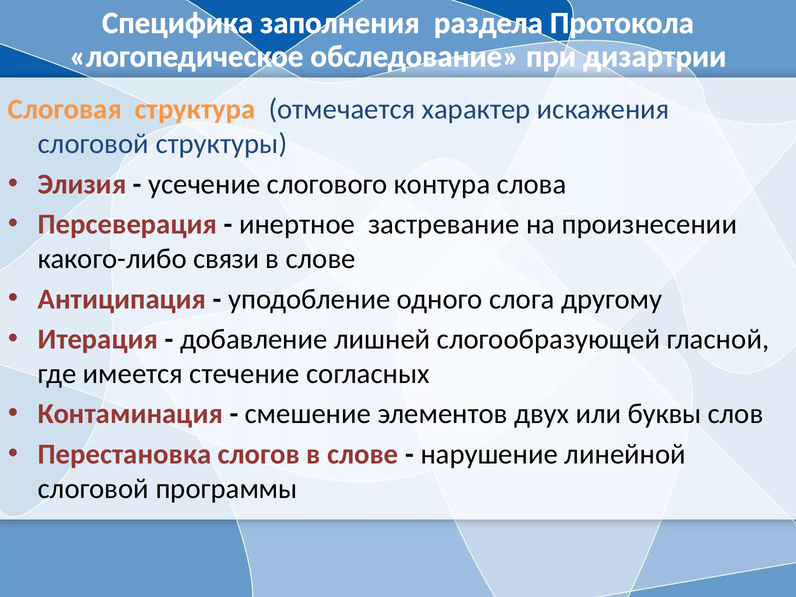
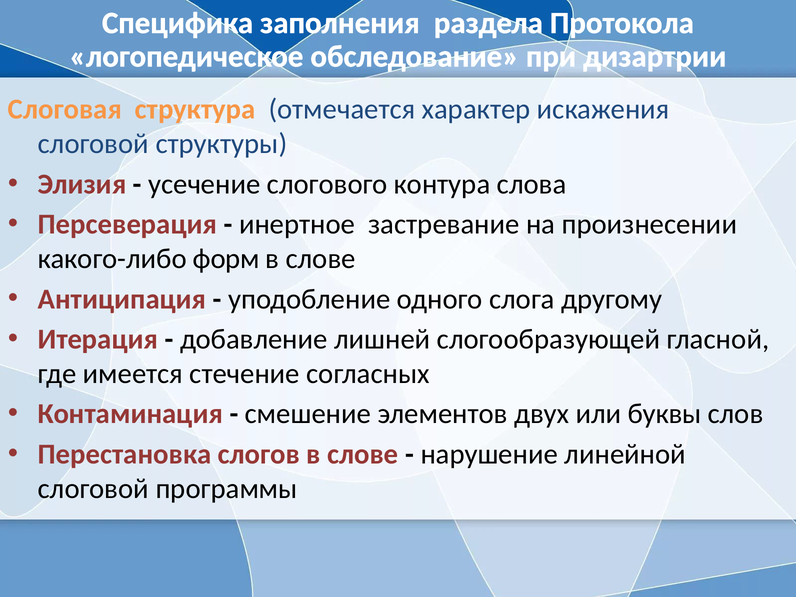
связи: связи -> форм (226, 259)
